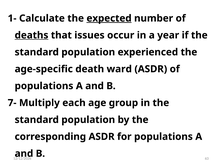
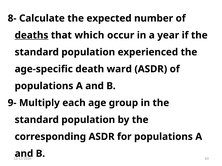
1-: 1- -> 8- (12, 18)
expected underline: present -> none (109, 18)
issues: issues -> which (89, 35)
7-: 7- -> 9- (12, 103)
